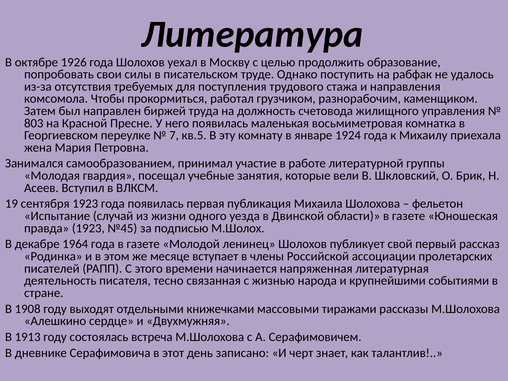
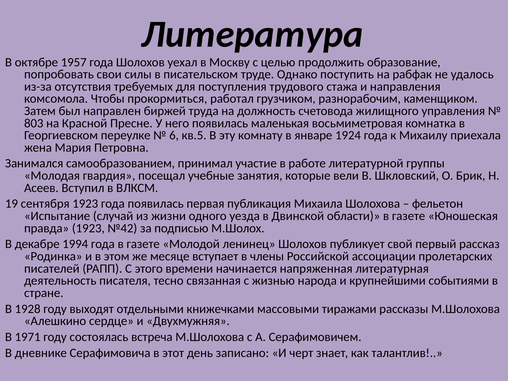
1926: 1926 -> 1957 (74, 62)
7: 7 -> 6 (174, 135)
№45: №45 -> №42 (122, 228)
1964: 1964 -> 1994 (75, 244)
1908: 1908 -> 1928 (28, 309)
1913: 1913 -> 1971 (28, 337)
